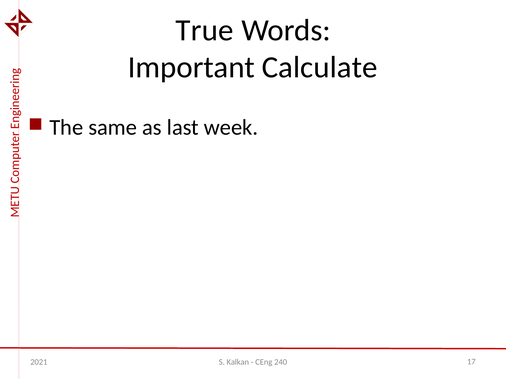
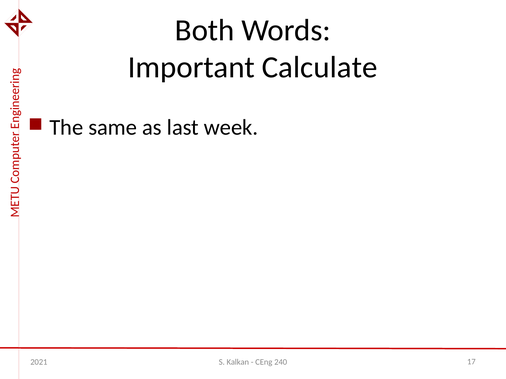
True: True -> Both (205, 30)
